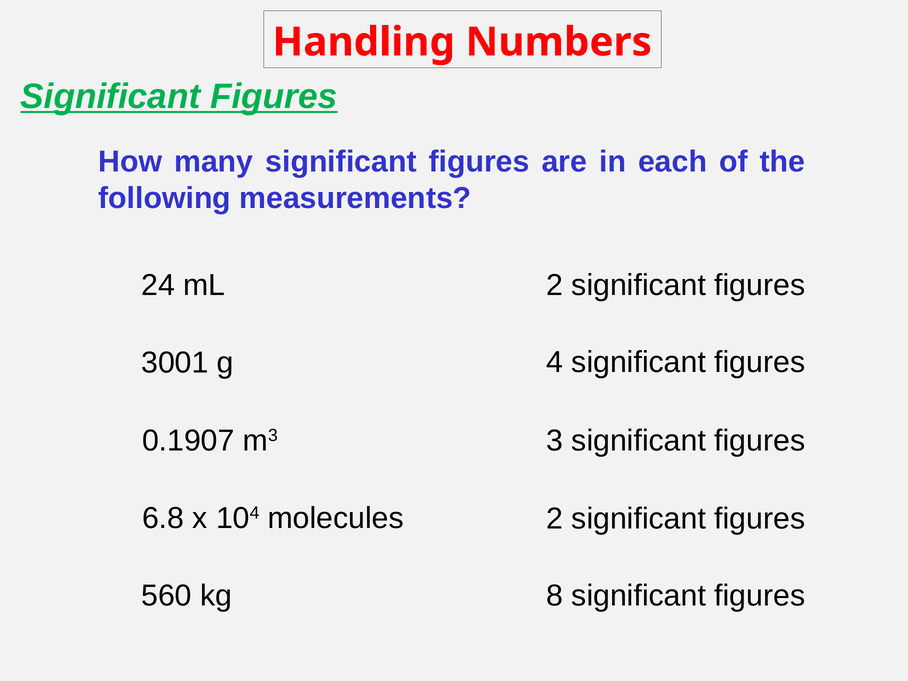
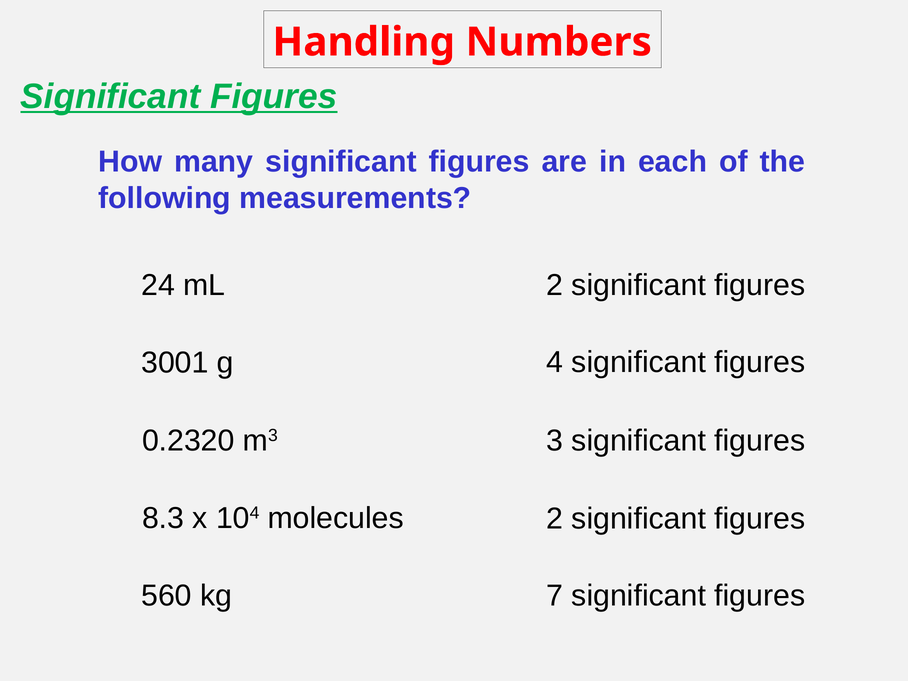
0.1907: 0.1907 -> 0.2320 (188, 441)
6.8: 6.8 -> 8.3 (163, 518)
8: 8 -> 7 (555, 596)
